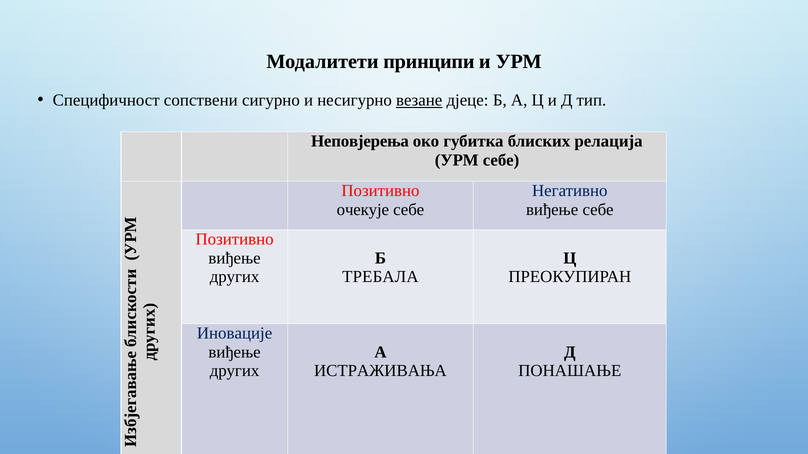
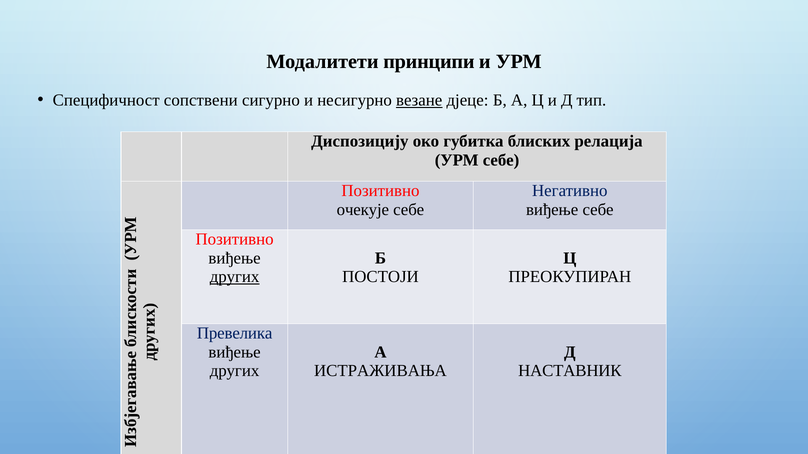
Неповјерења: Неповјерења -> Диспозицију (360, 142)
других underline: none -> present (235, 277)
ТРЕБАЛА: ТРЕБАЛА -> ПОСТОЈИ (380, 277)
Иновације: Иновације -> Превелика (235, 334)
ПОНАШАЊЕ: ПОНАШАЊЕ -> НАСТАВНИК (570, 371)
